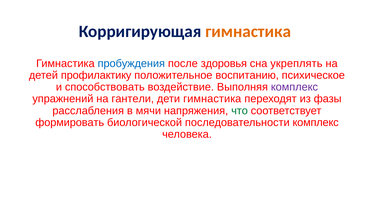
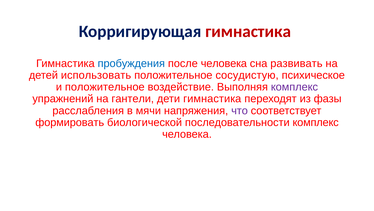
гимнастика colour: orange -> red (248, 31)
после здоровья: здоровья -> человека (224, 63)
укреплять: укреплять -> развивать (296, 63)
профилактику: профилактику -> использовать (96, 75)
воспитанию: воспитанию -> сосудистую (247, 75)
и способствовать: способствовать -> положительное (105, 87)
что colour: green -> purple (240, 110)
